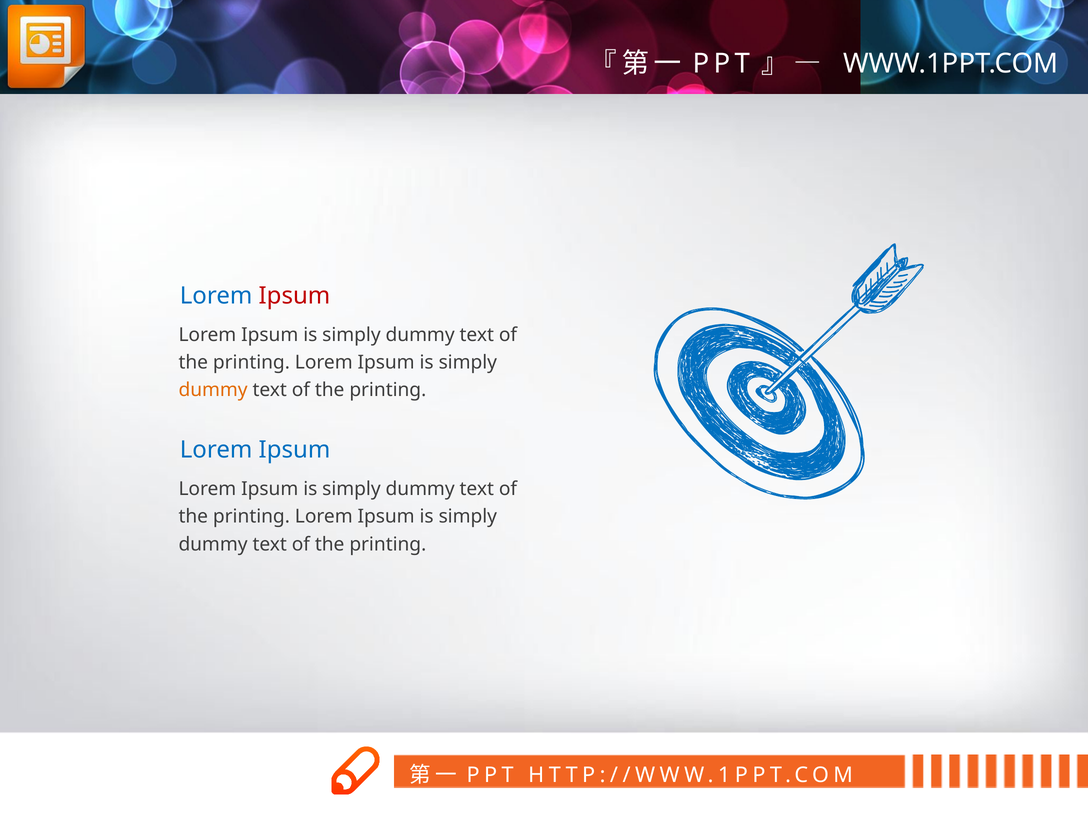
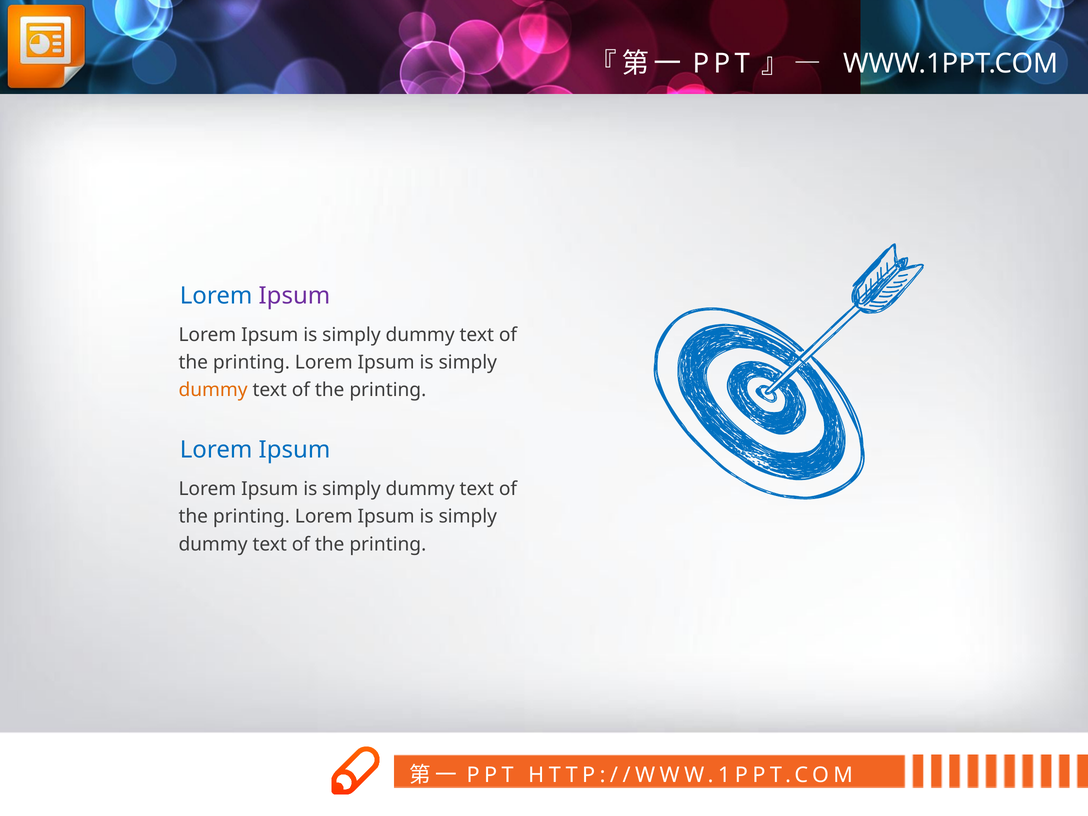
Ipsum colour: red -> purple (294, 296)
